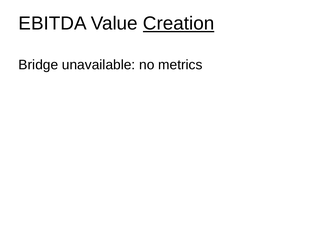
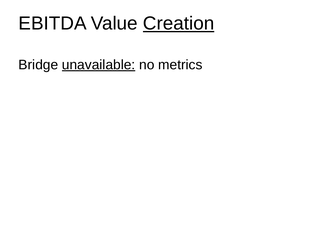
unavailable underline: none -> present (99, 65)
